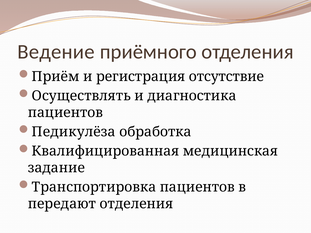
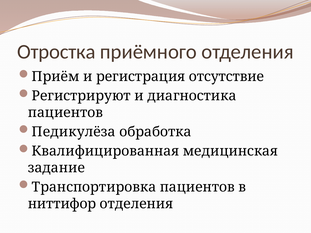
Ведение: Ведение -> Отростка (56, 52)
Осуществлять: Осуществлять -> Регистрируют (81, 96)
передают: передают -> ниттифор (62, 204)
